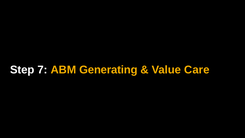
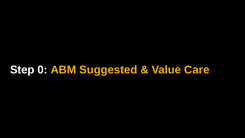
7: 7 -> 0 (43, 70)
Generating: Generating -> Suggested (108, 70)
